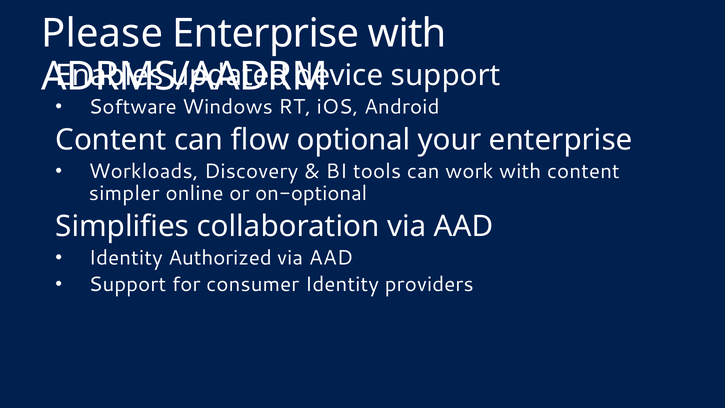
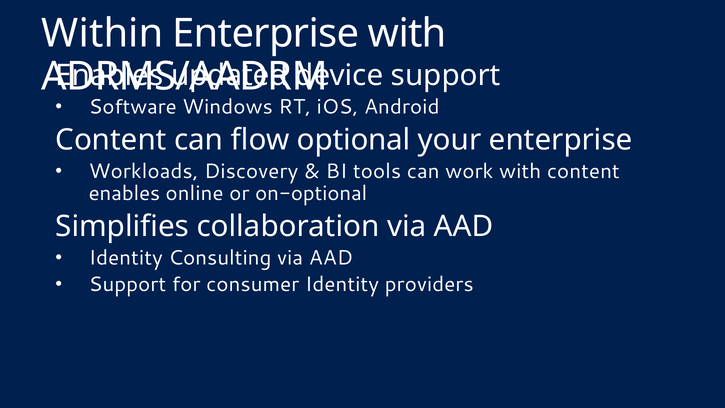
Please: Please -> Within (102, 33)
simpler: simpler -> enables (124, 193)
Authorized: Authorized -> Consulting (220, 258)
